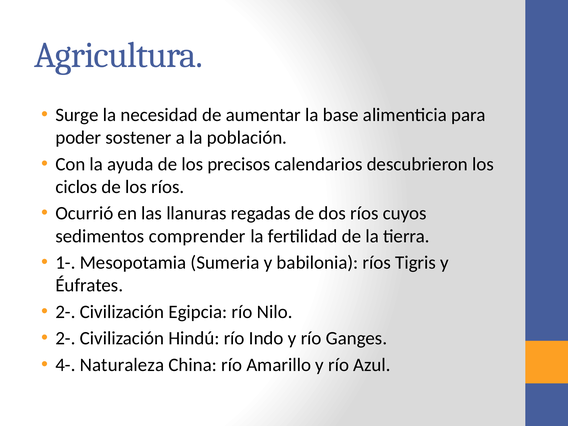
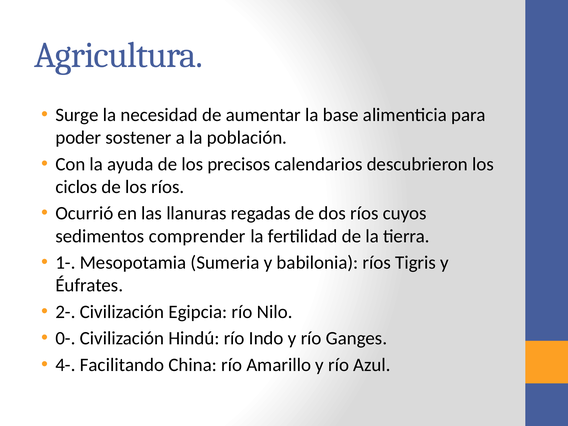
2-: 2- -> 0- (65, 338)
Naturaleza: Naturaleza -> Facilitando (122, 365)
